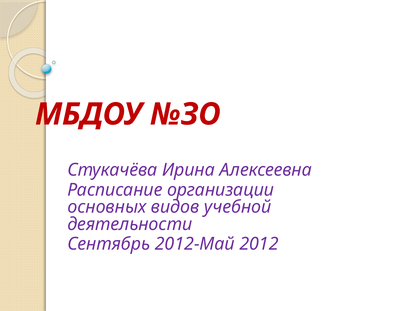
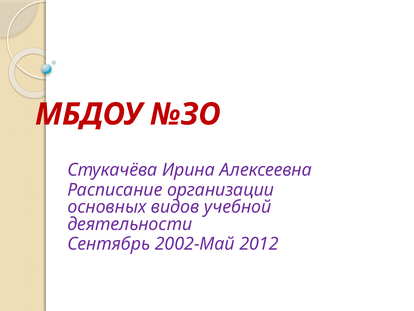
2012-Май: 2012-Май -> 2002-Май (195, 244)
